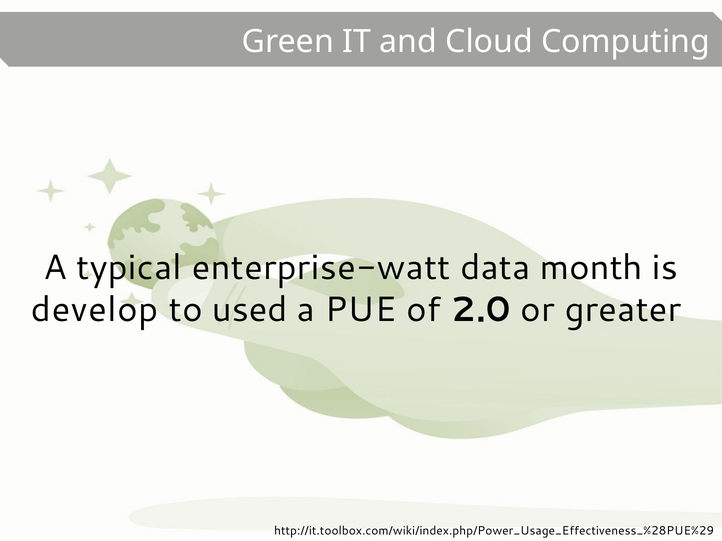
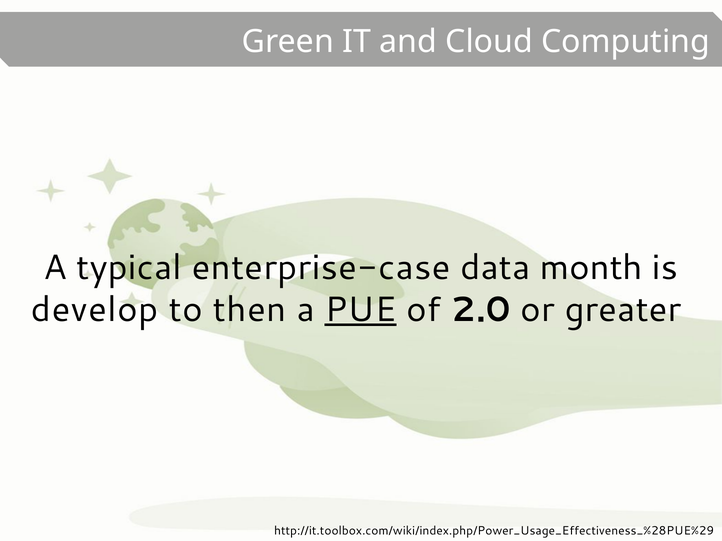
enterprise-watt: enterprise-watt -> enterprise-case (321, 268)
used: used -> then (250, 310)
PUE underline: none -> present (361, 310)
